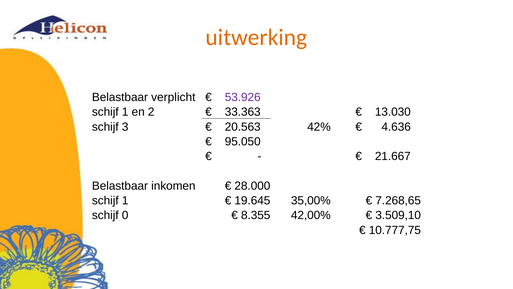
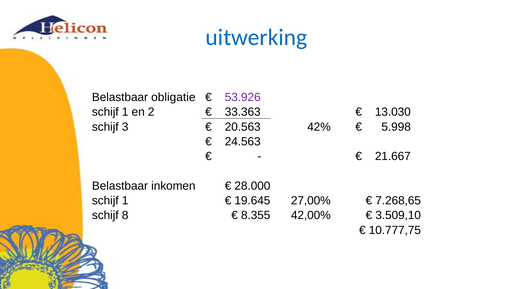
uitwerking colour: orange -> blue (256, 37)
verplicht: verplicht -> obligatie (173, 97)
4.636: 4.636 -> 5.998 (396, 127)
95.050: 95.050 -> 24.563 (243, 141)
35,00%: 35,00% -> 27,00% (311, 200)
0: 0 -> 8 (125, 215)
